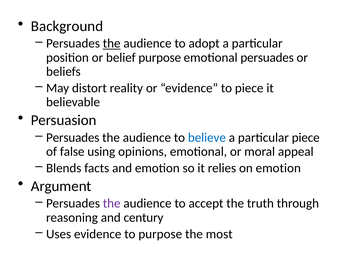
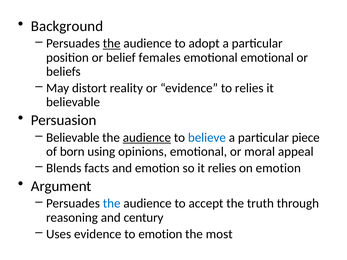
belief purpose: purpose -> females (160, 58)
emotional persuades: persuades -> emotional (267, 58)
to piece: piece -> relies (249, 88)
Persuades: Persuades -> Believable (73, 138)
audience underline: none -> present (147, 138)
false: false -> born (72, 152)
the colour: purple -> blue (112, 204)
to purpose: purpose -> emotion (160, 234)
